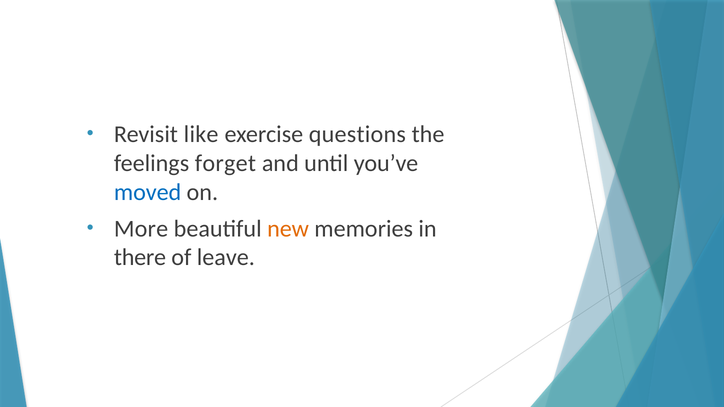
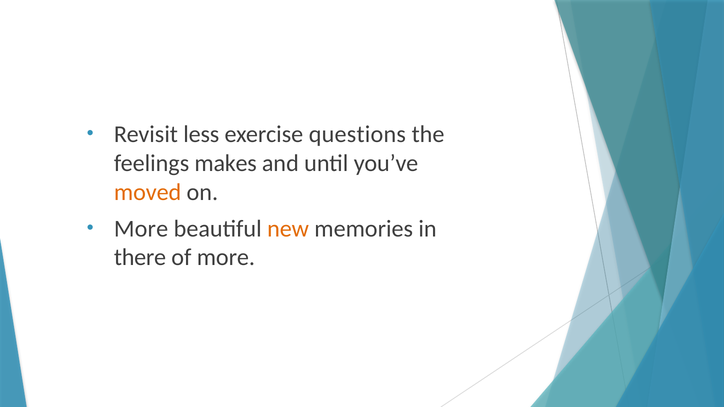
like: like -> less (201, 134)
forget: forget -> makes (226, 163)
moved colour: blue -> orange (148, 192)
of leave: leave -> more (226, 258)
